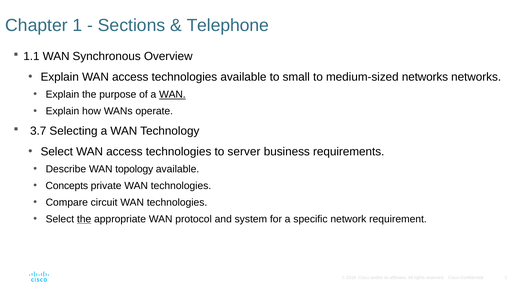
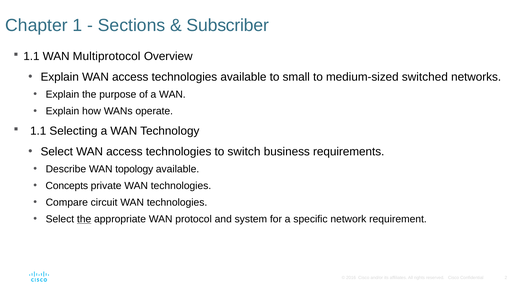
Telephone: Telephone -> Subscriber (228, 25)
Synchronous: Synchronous -> Multiprotocol (107, 57)
medium-sized networks: networks -> switched (425, 77)
WAN underline: present -> none (172, 95)
3.7: 3.7 -> 1.1 (38, 131)
server: server -> switch (244, 152)
